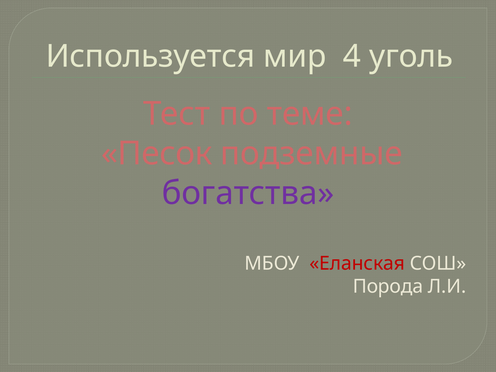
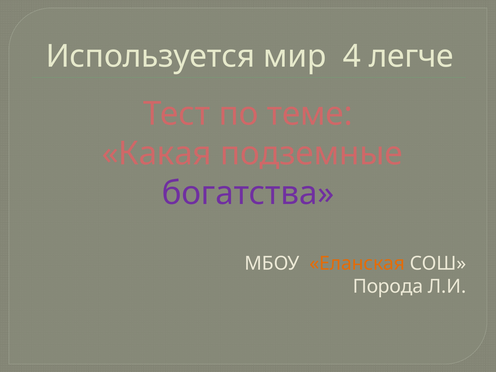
уголь: уголь -> легче (411, 56)
Песок: Песок -> Какая (157, 154)
Еланская colour: red -> orange (357, 263)
